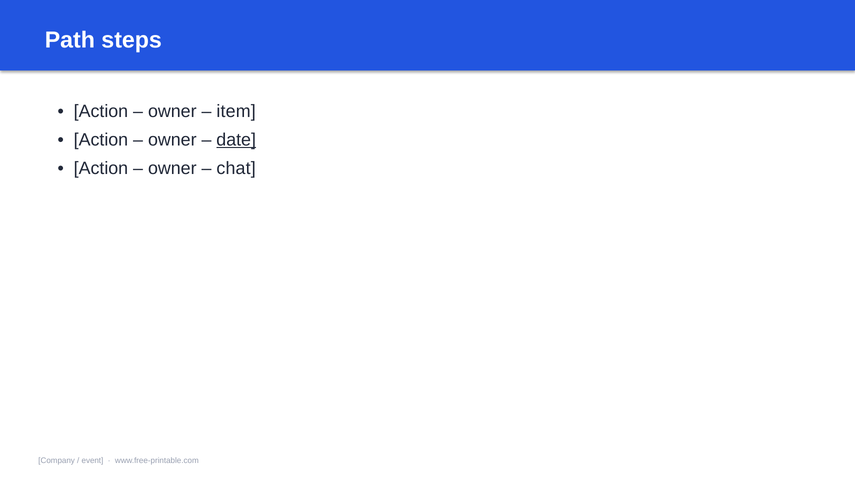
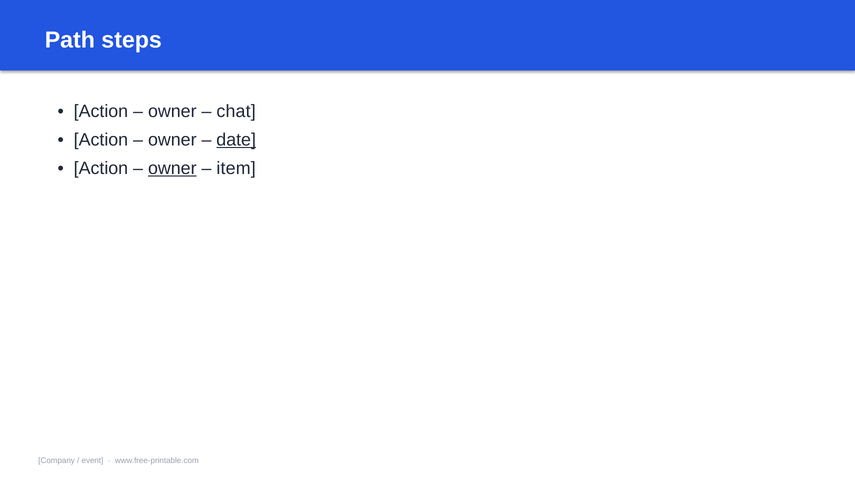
item: item -> chat (236, 111)
owner underline: none -> present (172, 168)
chat: chat -> item (236, 168)
